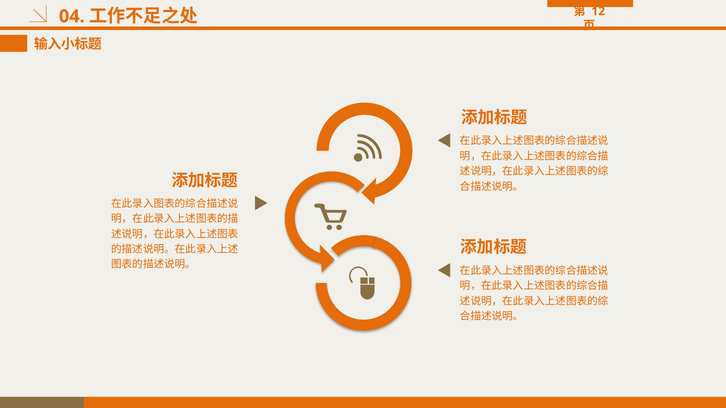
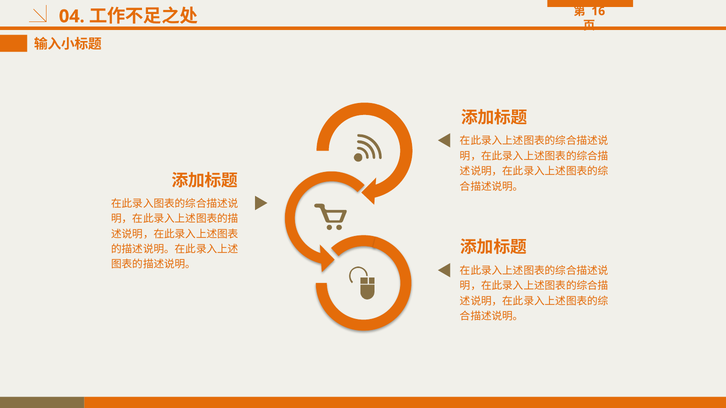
12: 12 -> 16 (598, 11)
